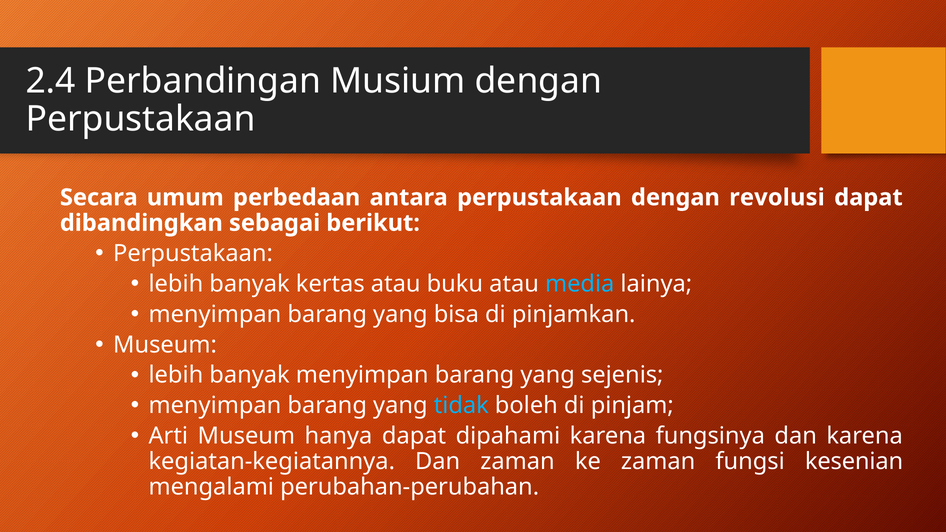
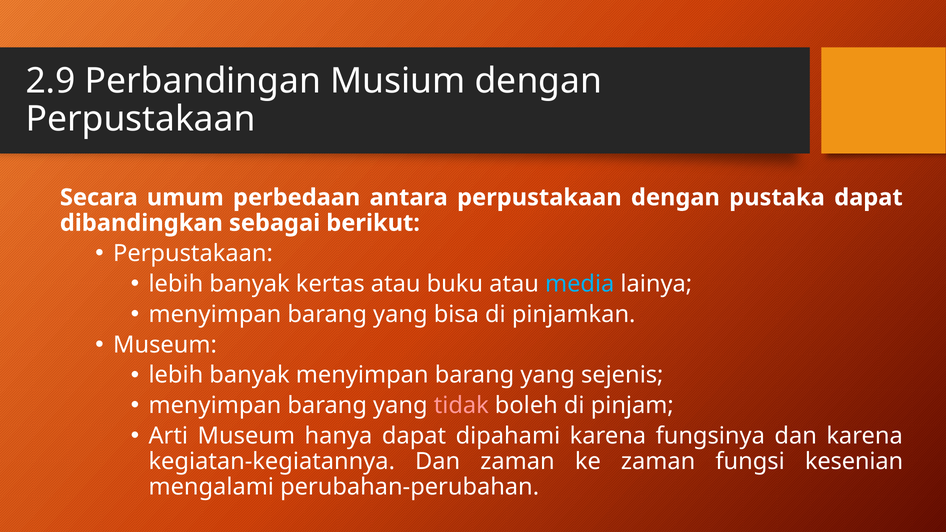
2.4: 2.4 -> 2.9 (51, 81)
revolusi: revolusi -> pustaka (777, 197)
tidak colour: light blue -> pink (461, 406)
